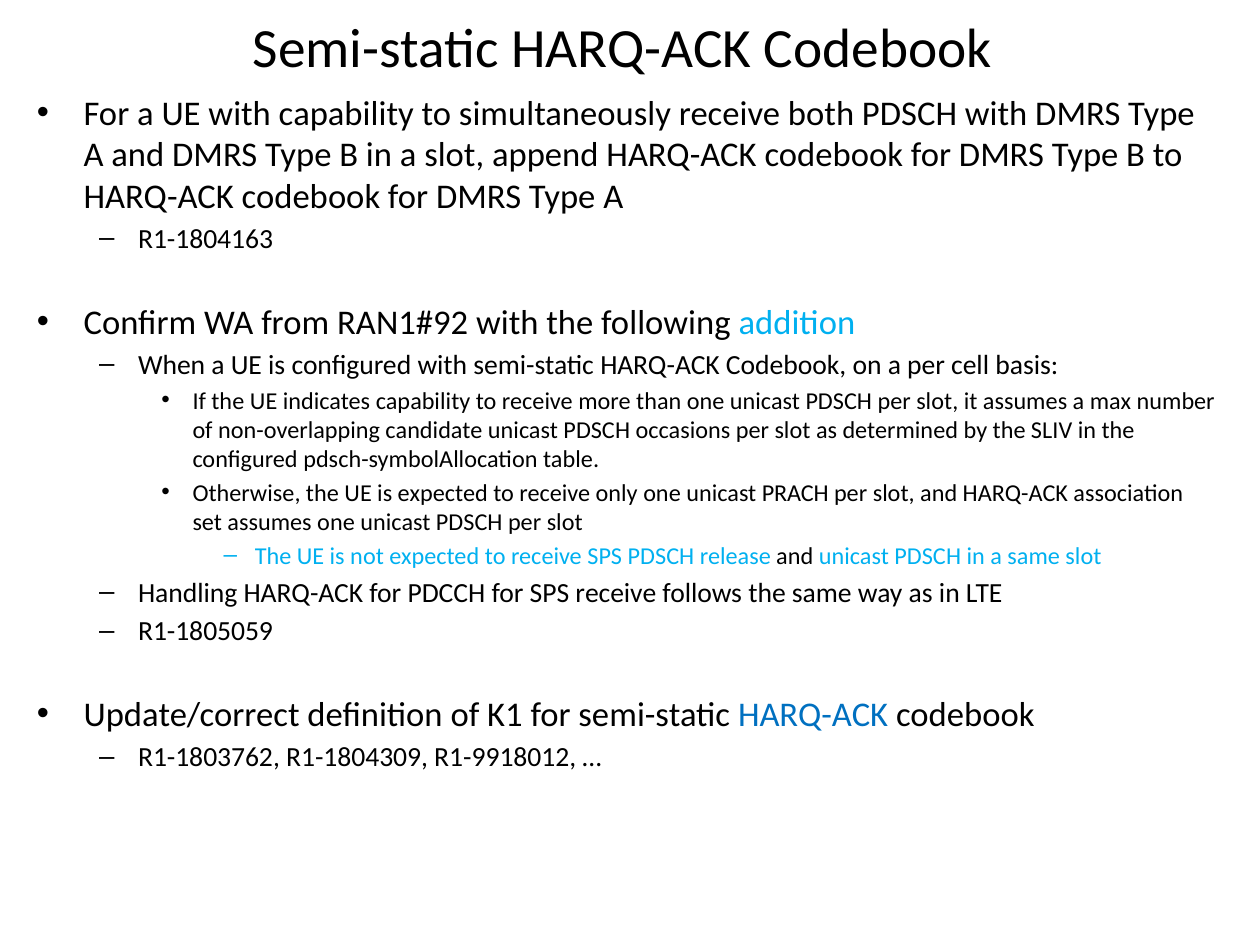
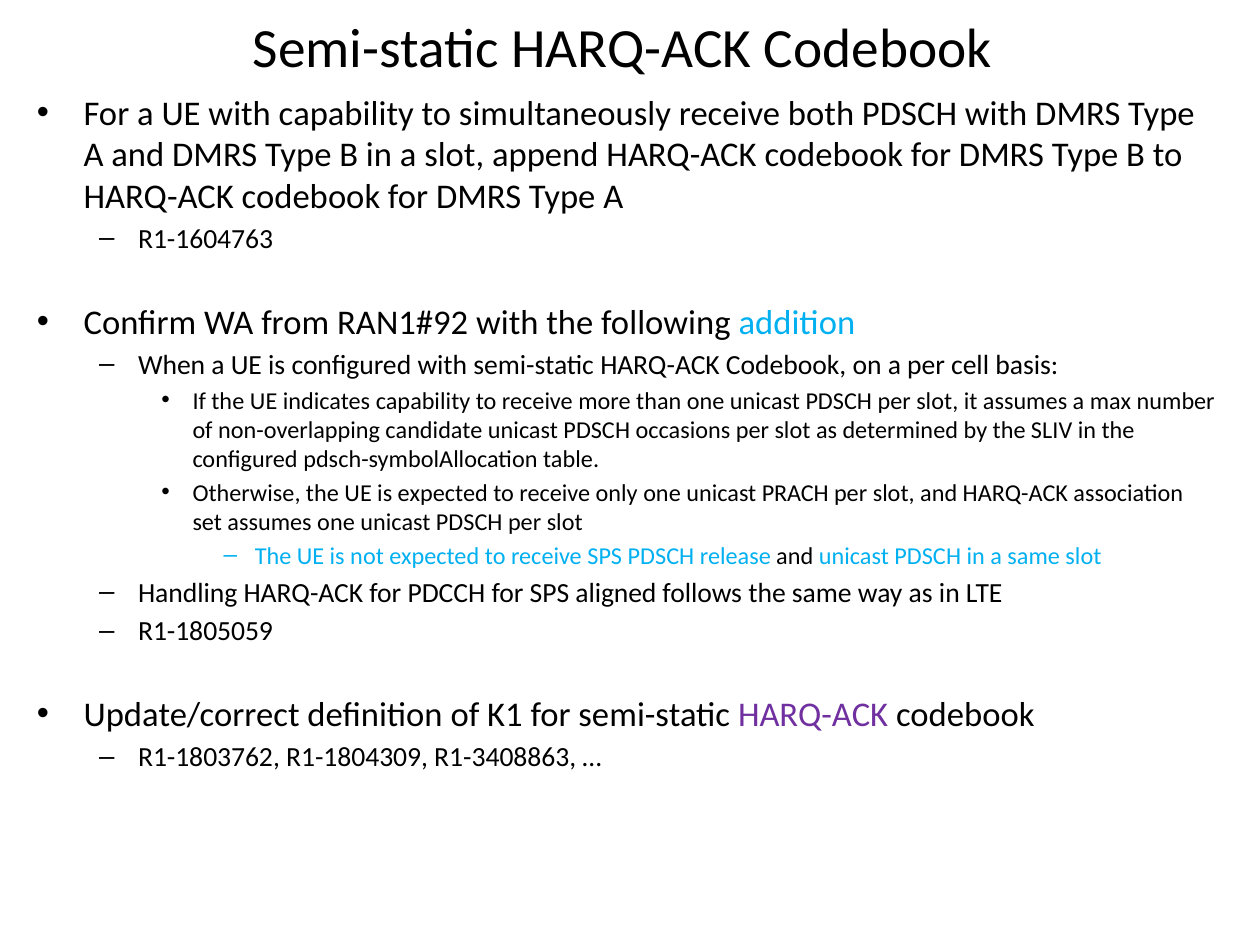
R1-1804163: R1-1804163 -> R1-1604763 (206, 239)
SPS receive: receive -> aligned (616, 593)
HARQ-ACK colour: blue -> purple (813, 715)
R1-9918012: R1-9918012 -> R1-3408863 (505, 757)
